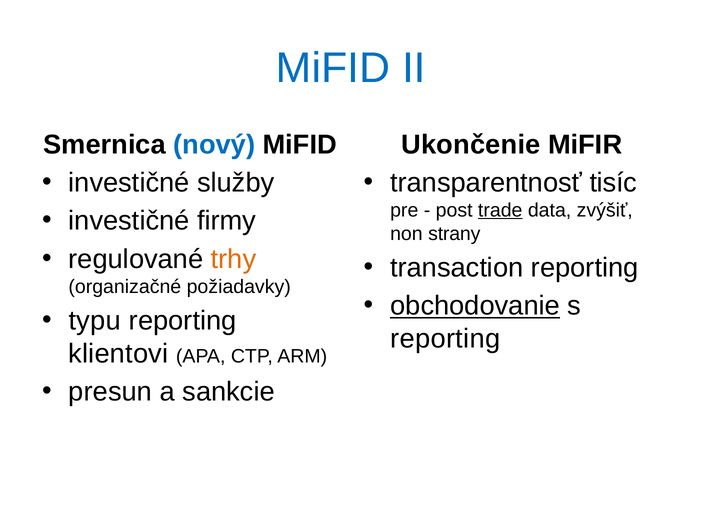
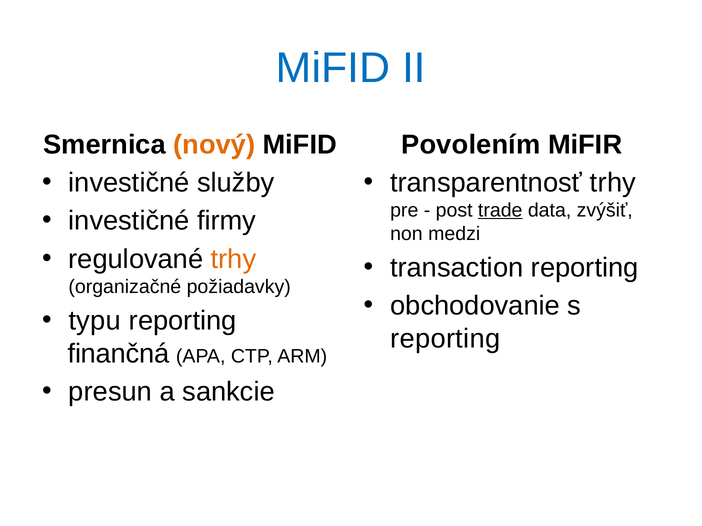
nový colour: blue -> orange (214, 145)
Ukončenie: Ukončenie -> Povolením (471, 145)
transparentnosť tisíc: tisíc -> trhy (613, 183)
strany: strany -> medzi (454, 234)
obchodovanie underline: present -> none (475, 306)
klientovi: klientovi -> finančná (119, 354)
